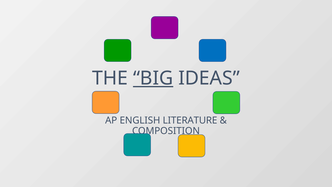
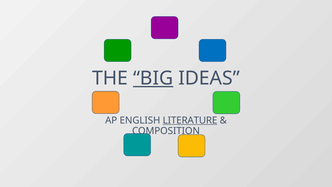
LITERATURE underline: none -> present (190, 120)
